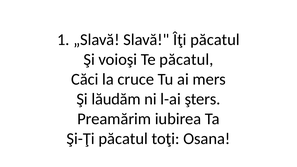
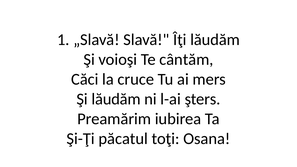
Îţi păcatul: păcatul -> lăudăm (215, 40)
Te păcatul: păcatul -> cântăm (186, 59)
